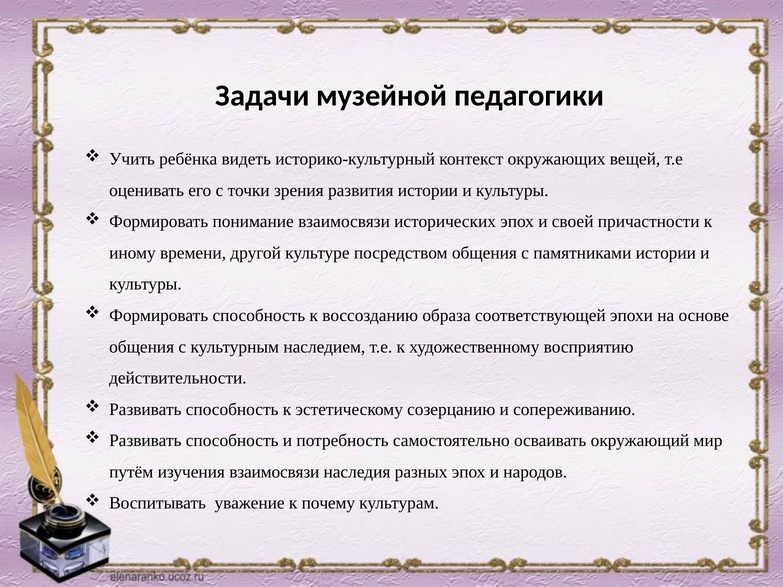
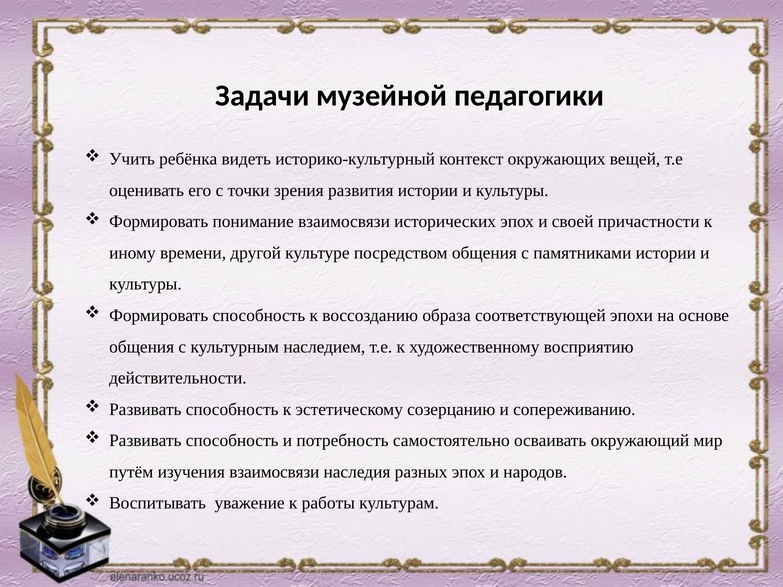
почему: почему -> работы (328, 503)
